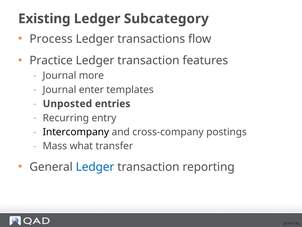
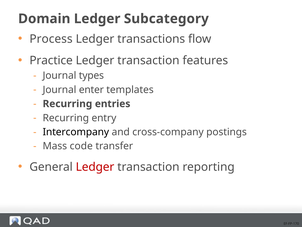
Existing: Existing -> Domain (44, 19)
more: more -> types (91, 75)
Unposted: Unposted -> Recurring (67, 104)
what: what -> code (81, 146)
Ledger colour: blue -> red (95, 167)
